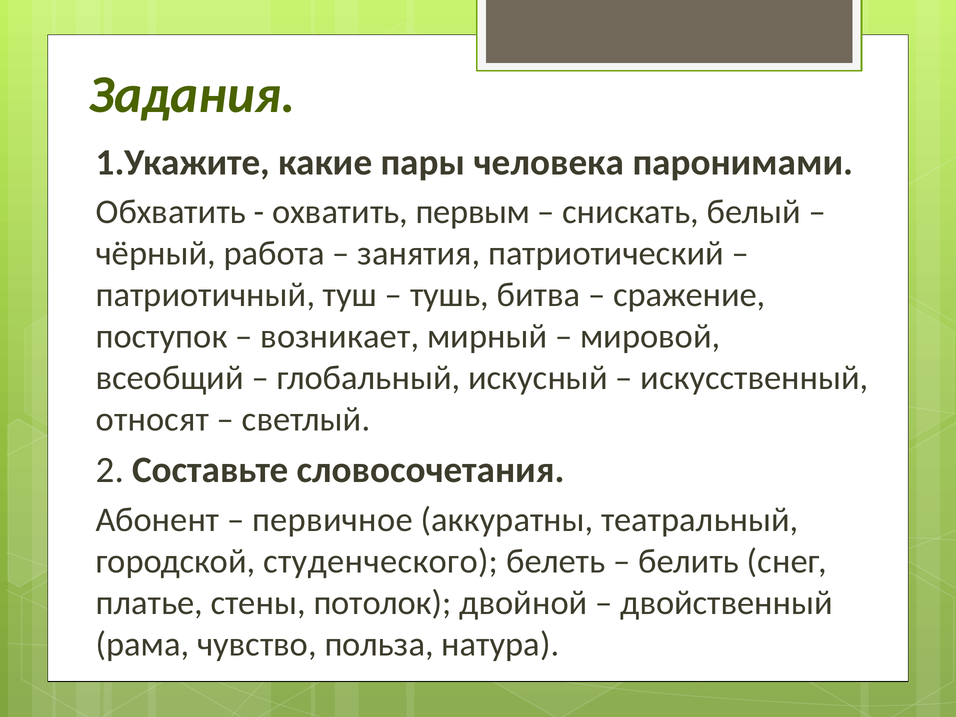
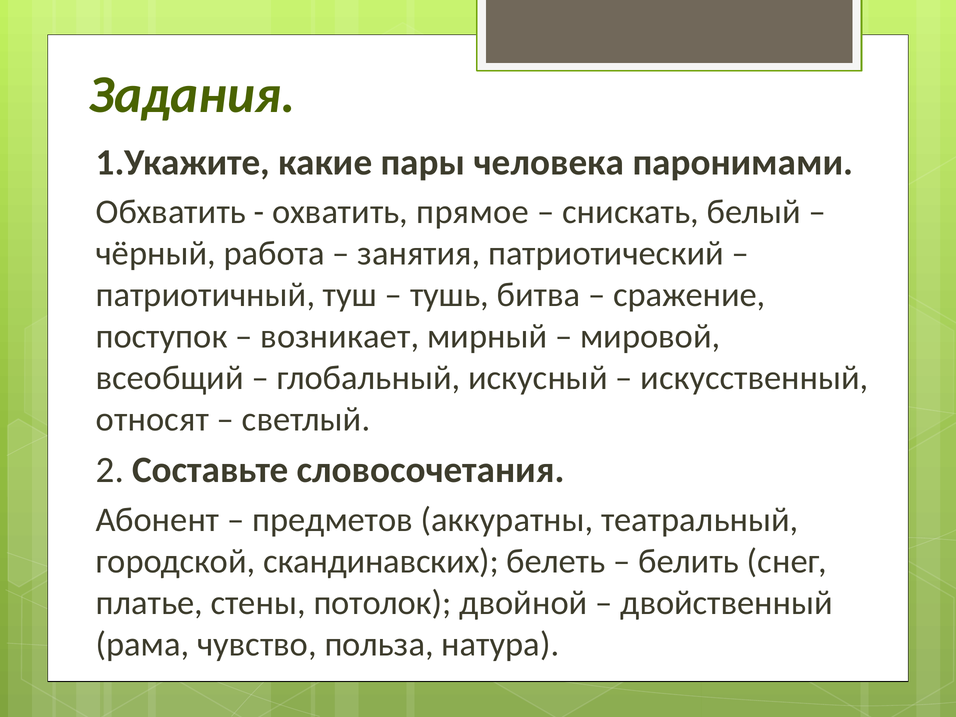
первым: первым -> прямое (473, 212)
первичное: первичное -> предметов (333, 520)
студенческого: студенческого -> скандинавских (381, 561)
